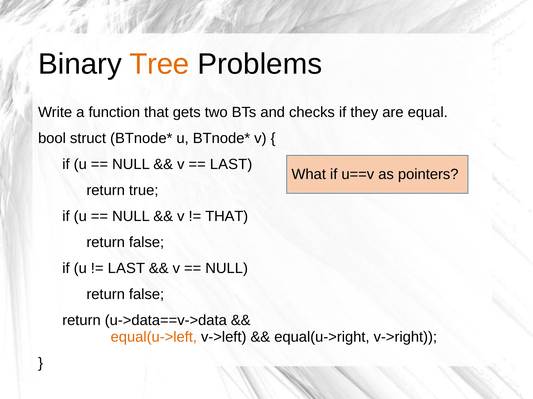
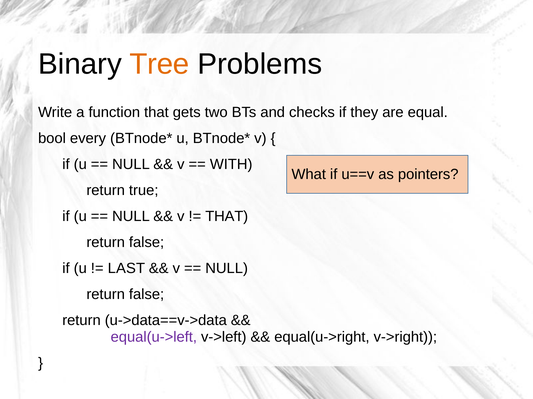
struct: struct -> every (88, 139)
LAST: LAST -> WITH (231, 165)
equal(u->left colour: orange -> purple (154, 337)
